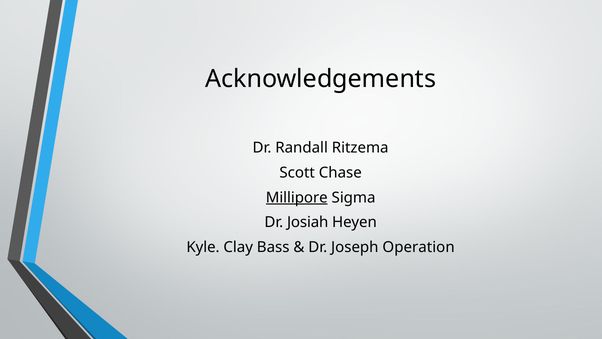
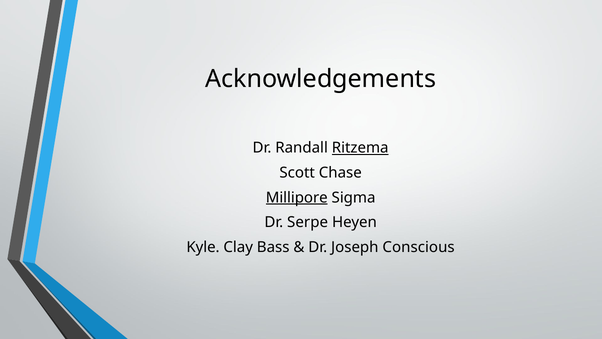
Ritzema underline: none -> present (360, 148)
Josiah: Josiah -> Serpe (308, 222)
Operation: Operation -> Conscious (419, 247)
